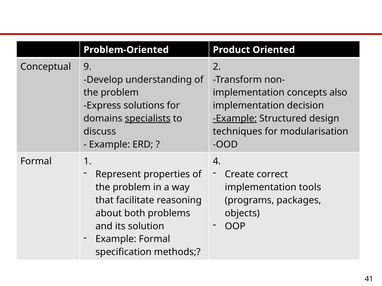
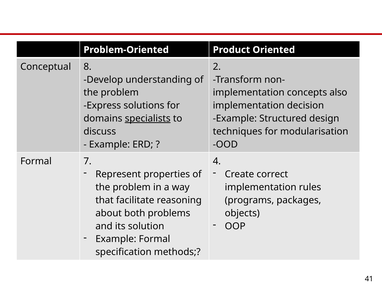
9: 9 -> 8 (88, 67)
Example underline: present -> none (235, 119)
1: 1 -> 7 (88, 162)
tools: tools -> rules (310, 188)
